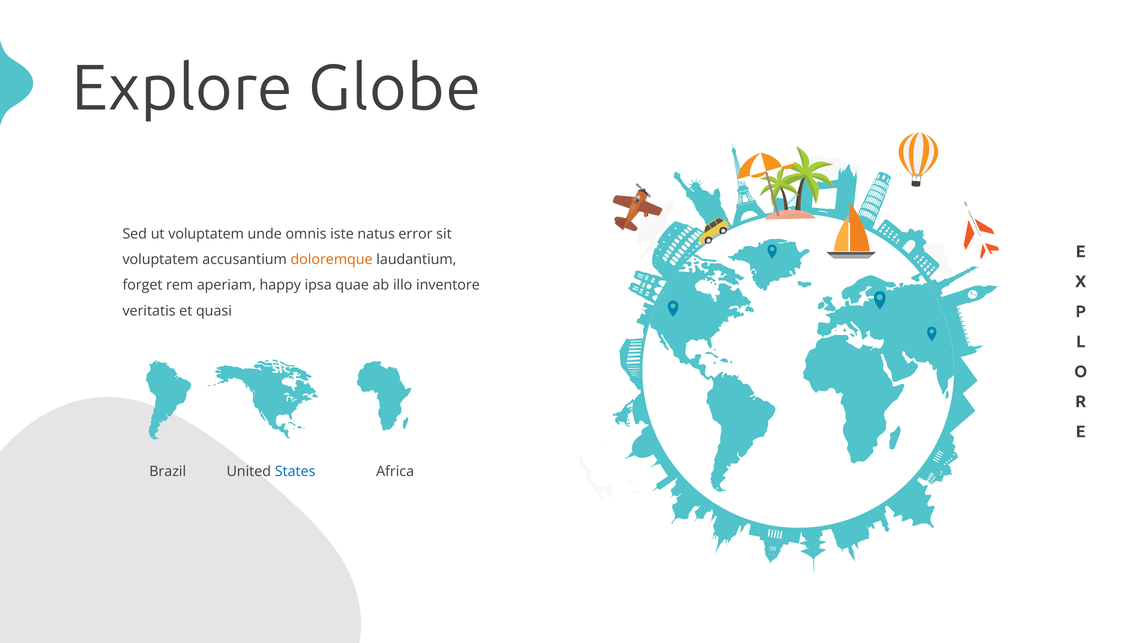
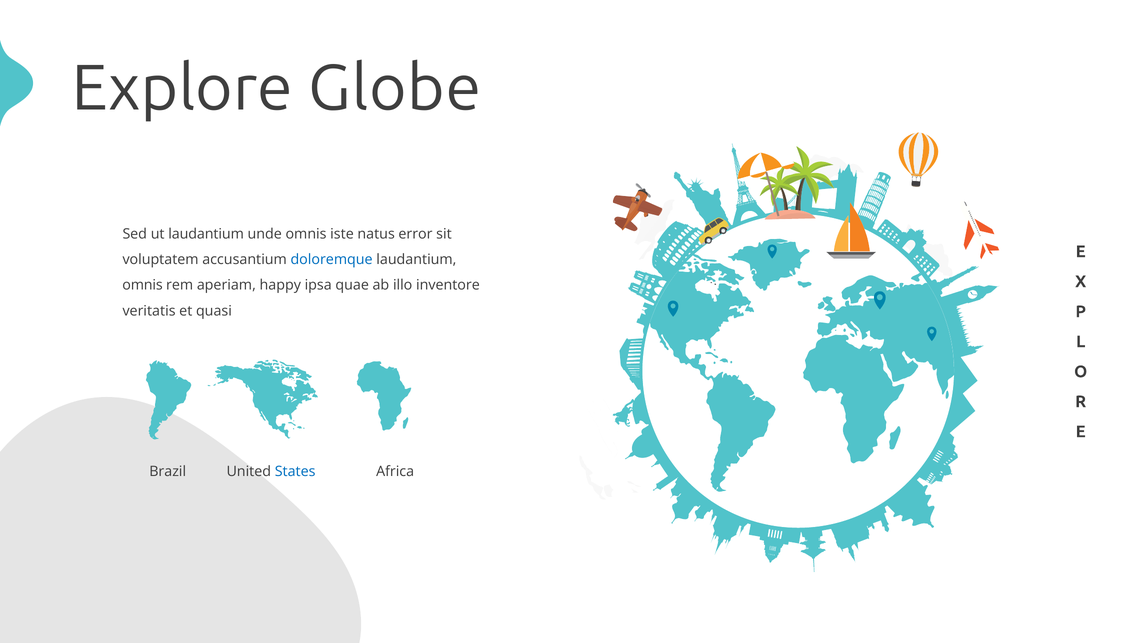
ut voluptatem: voluptatem -> laudantium (206, 234)
doloremque colour: orange -> blue (332, 260)
forget: forget -> omnis (143, 285)
